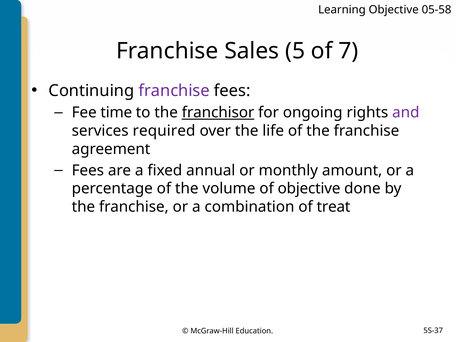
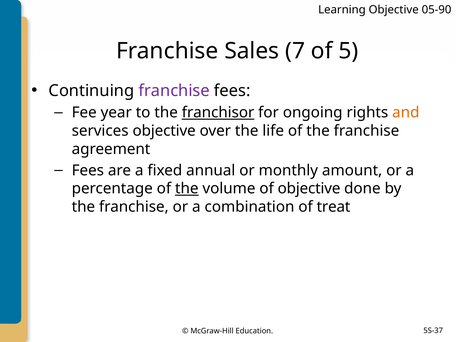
05-58: 05-58 -> 05-90 (437, 10)
5: 5 -> 7 (295, 51)
7: 7 -> 5 (348, 51)
time: time -> year (116, 113)
and colour: purple -> orange (406, 113)
services required: required -> objective (164, 131)
the underline: none -> present (187, 189)
